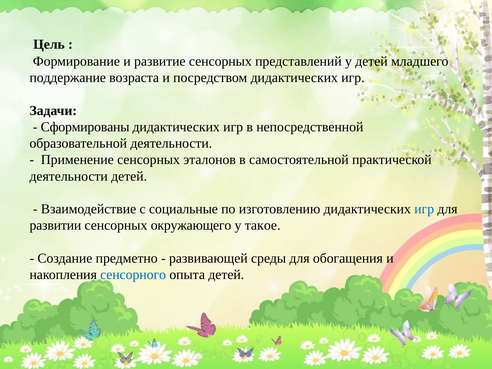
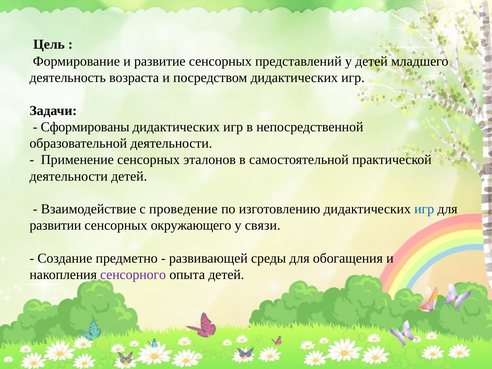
поддержание: поддержание -> деятельность (68, 78)
социальные: социальные -> проведение (183, 209)
такое: такое -> связи (263, 225)
сенсорного colour: blue -> purple (133, 275)
